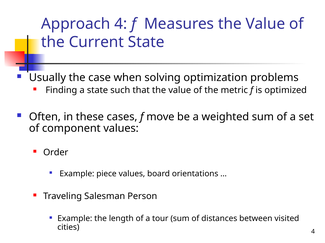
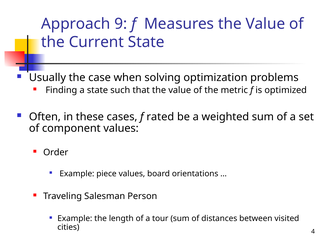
Approach 4: 4 -> 9 (121, 24)
move: move -> rated (160, 117)
